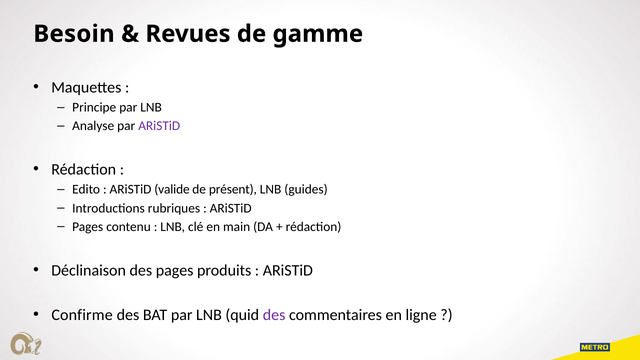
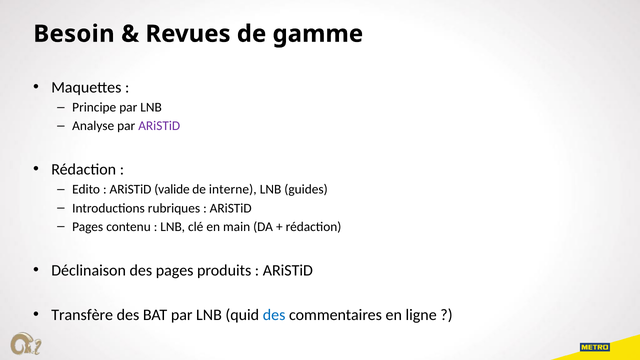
présent: présent -> interne (233, 190)
Confirme: Confirme -> Transfère (82, 315)
des colour: purple -> blue (274, 315)
